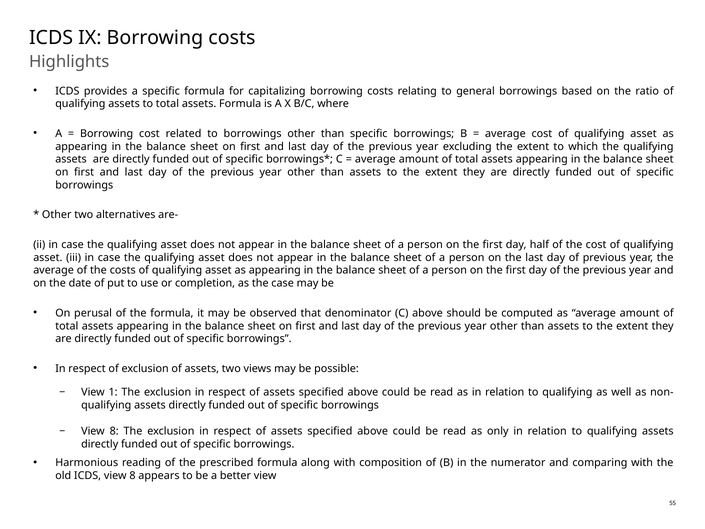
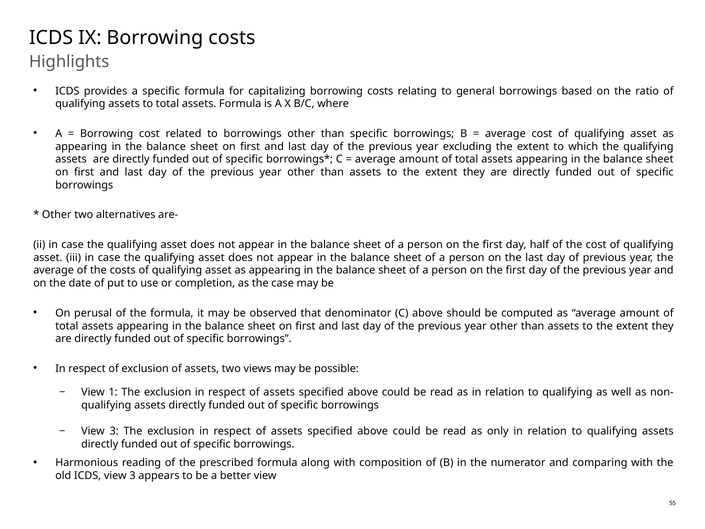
8: 8 -> 3 (114, 431)
ICDS view 8: 8 -> 3 (133, 476)
